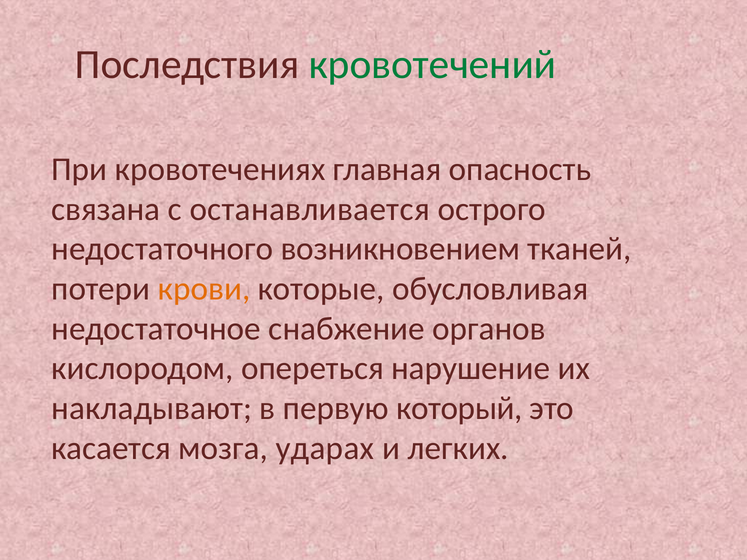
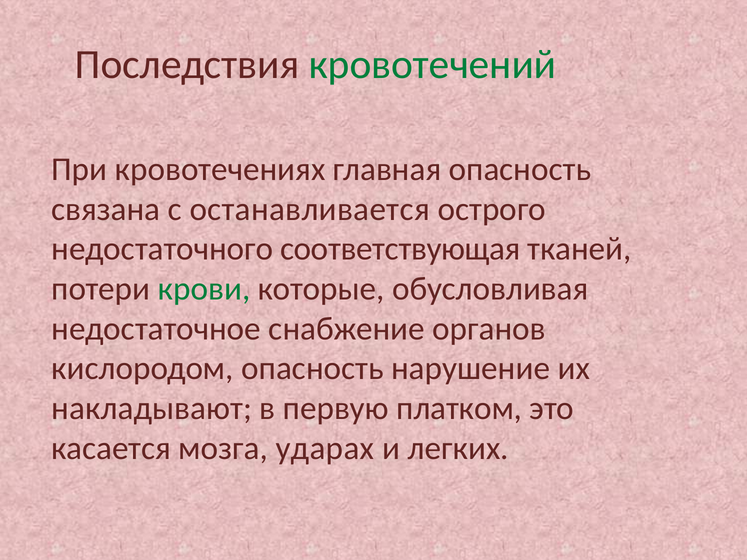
возникновением: возникновением -> соответствующая (400, 249)
крови colour: orange -> green (204, 289)
кислородом опереться: опереться -> опасность (313, 369)
который: который -> платком (459, 409)
